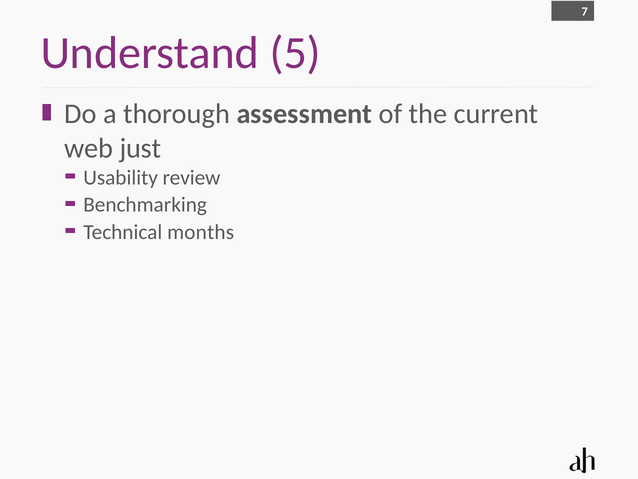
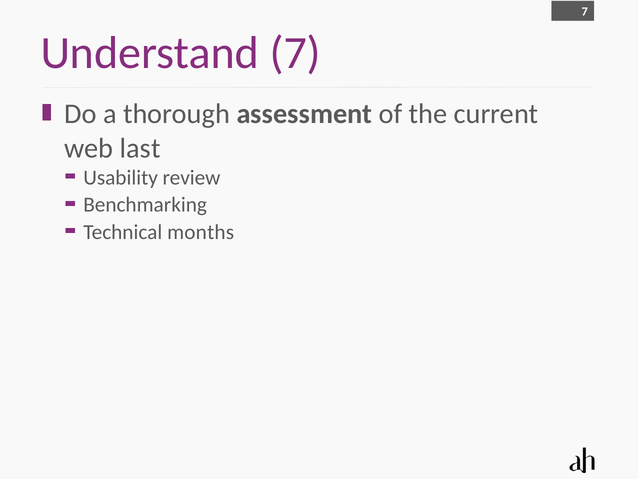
Understand 5: 5 -> 7 (295, 53)
just: just -> last (140, 148)
